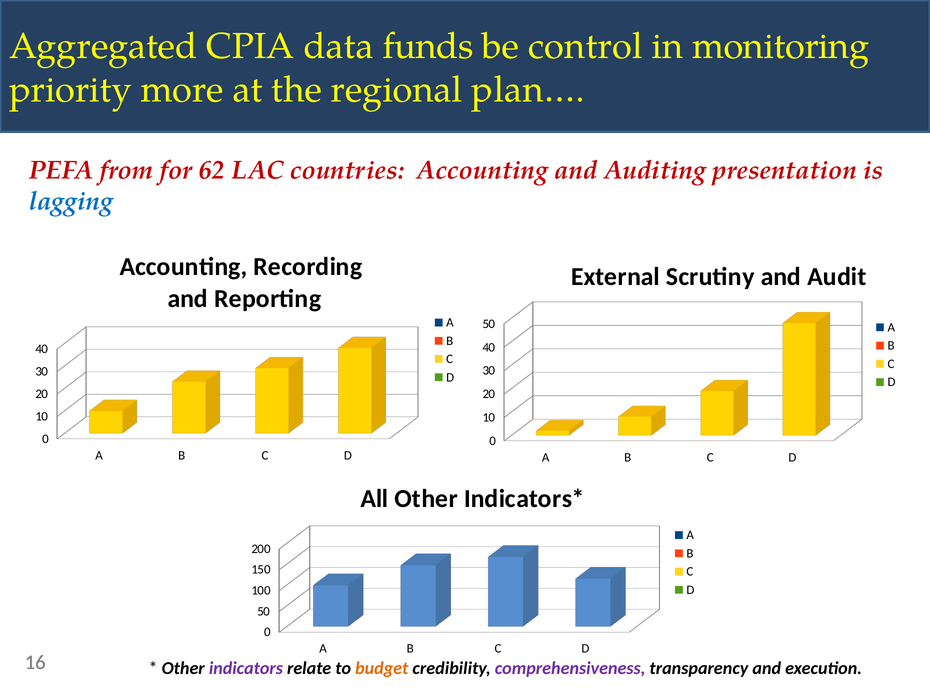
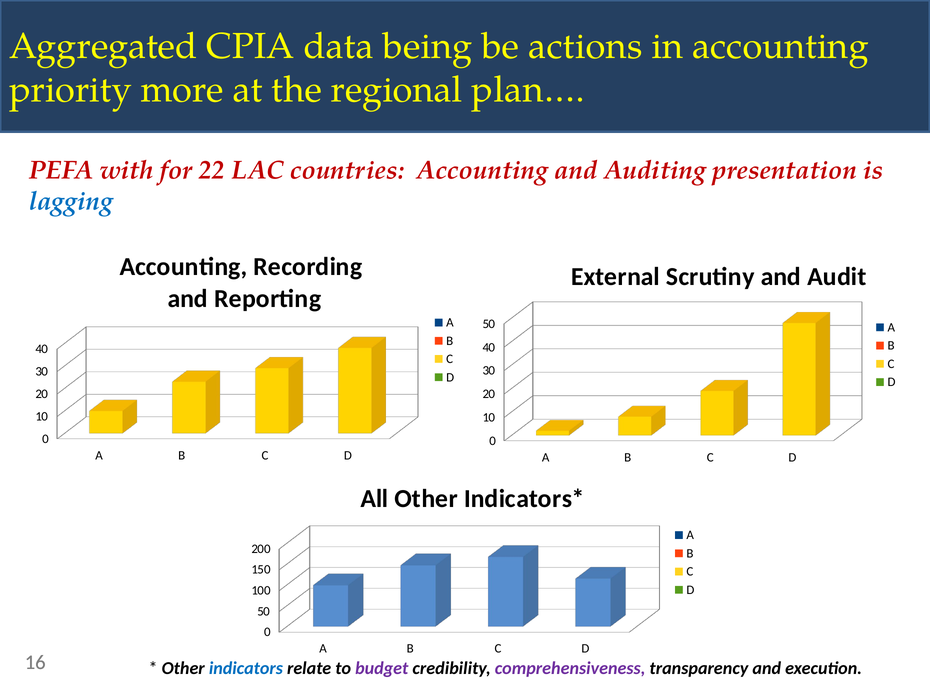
funds: funds -> being (428, 46)
control: control -> actions (585, 46)
in monitoring: monitoring -> accounting (780, 46)
from: from -> with (127, 170)
62: 62 -> 22 (212, 170)
indicators colour: purple -> blue (246, 668)
budget colour: orange -> purple (382, 668)
